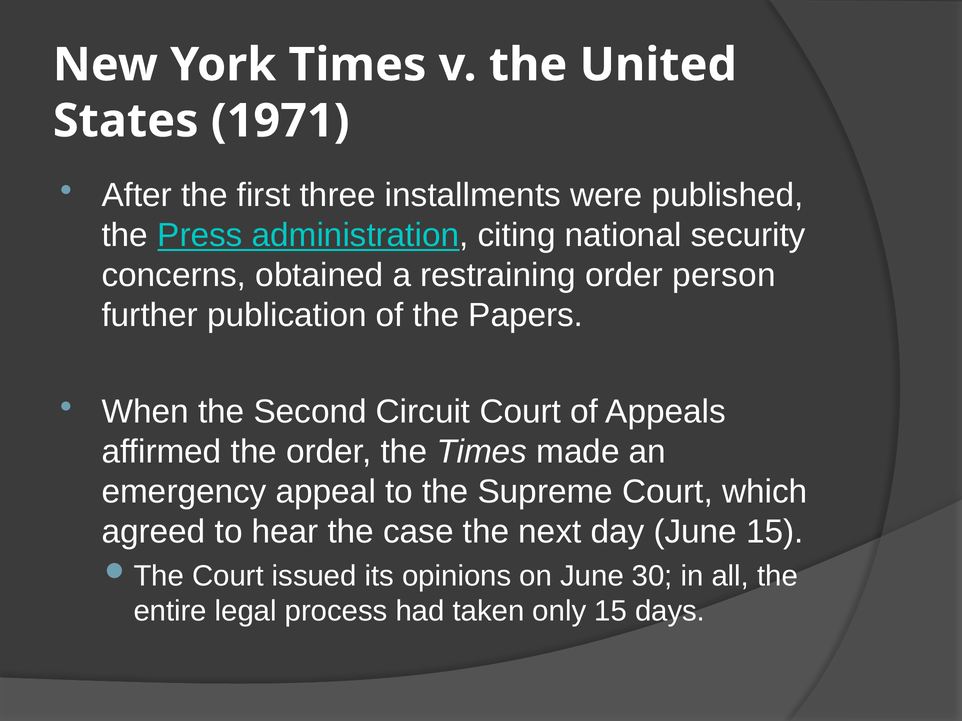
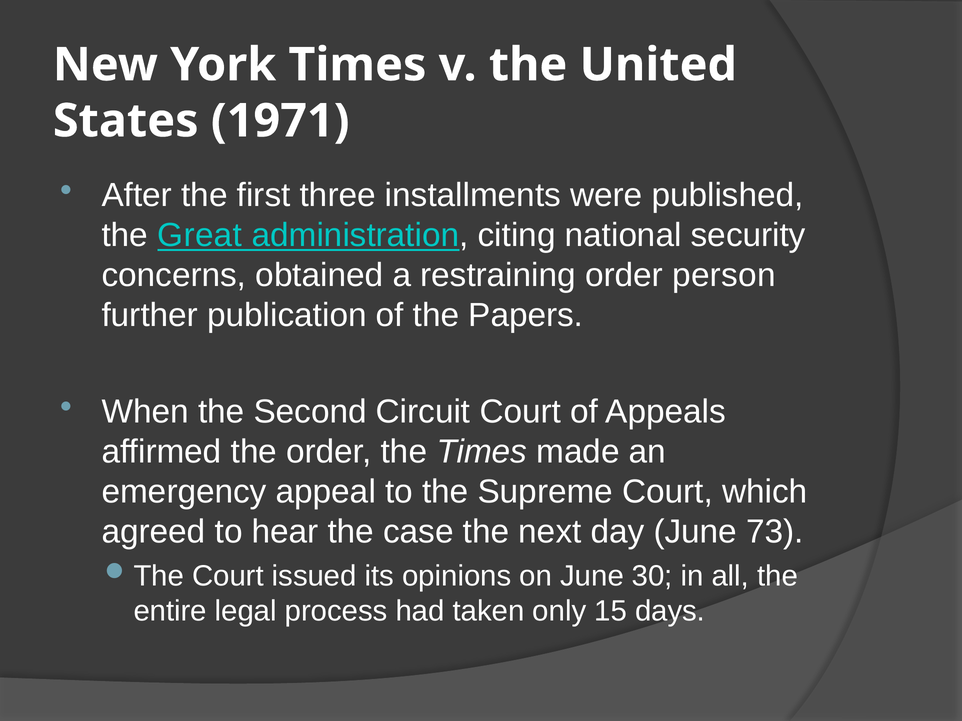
Press: Press -> Great (200, 236)
June 15: 15 -> 73 (775, 532)
